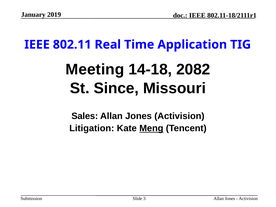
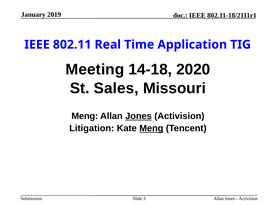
2082: 2082 -> 2020 (193, 69)
Since: Since -> Sales (116, 88)
Sales: Sales -> Meng (85, 116)
Jones underline: none -> present (139, 116)
